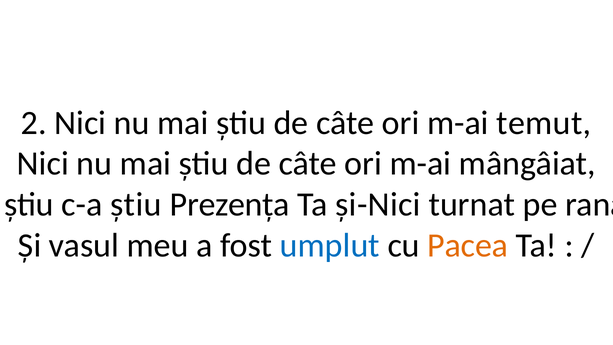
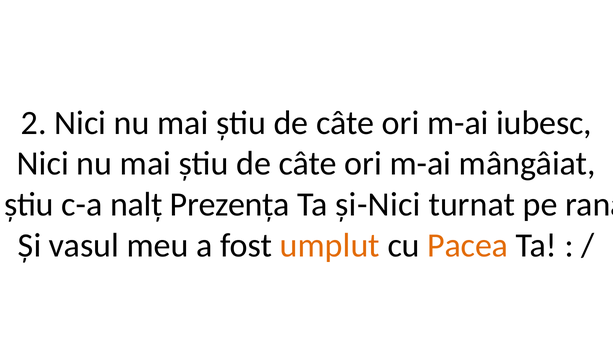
temut: temut -> iubesc (544, 123)
c-a știu: știu -> nalț (136, 204)
umplut colour: blue -> orange (330, 245)
